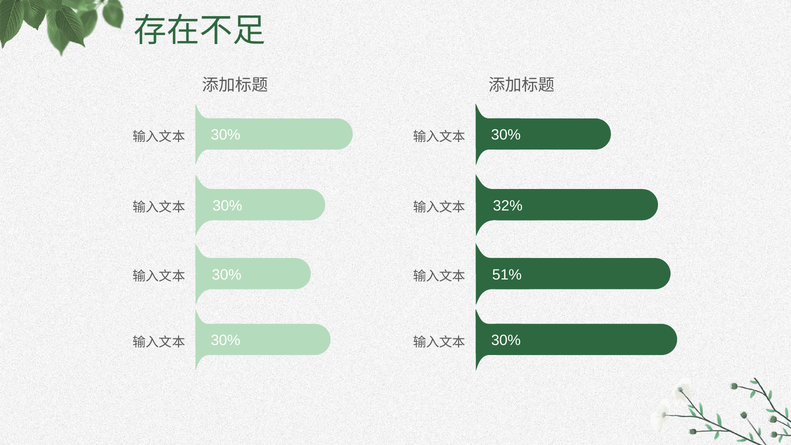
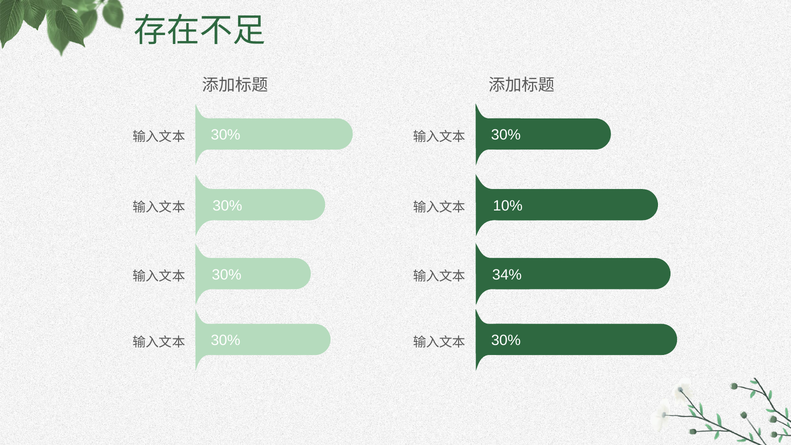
32%: 32% -> 10% (508, 206)
51%: 51% -> 34% (507, 275)
